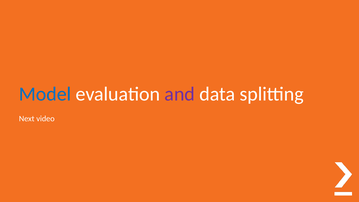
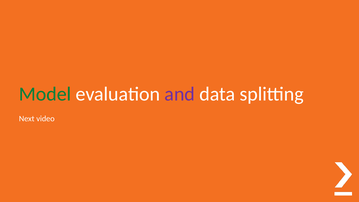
Model colour: blue -> green (45, 94)
